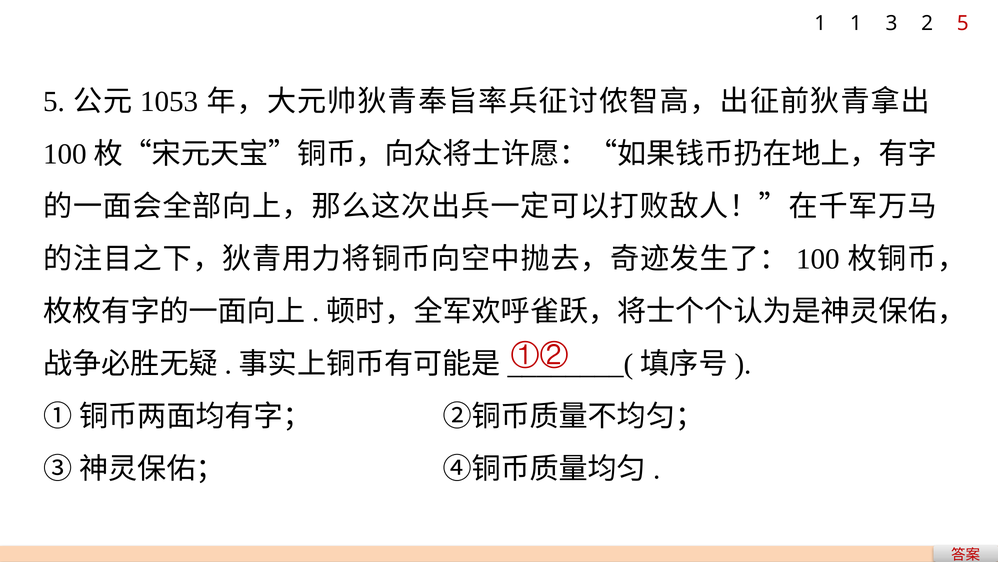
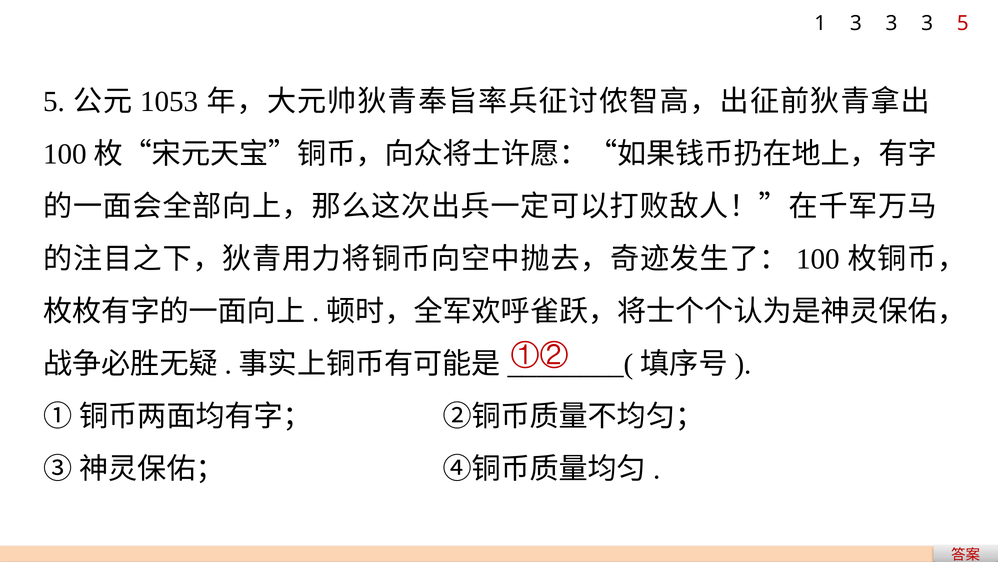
1 1: 1 -> 3 (856, 24)
2: 2 -> 3 (927, 24)
